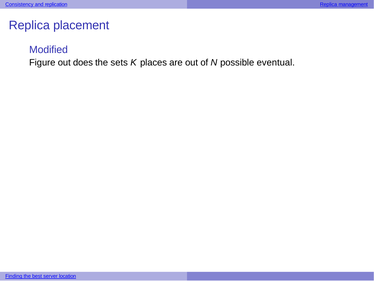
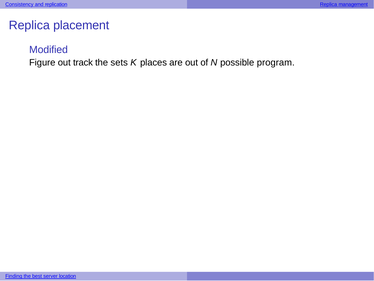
does: does -> track (83, 62)
eventual: eventual -> program (276, 62)
